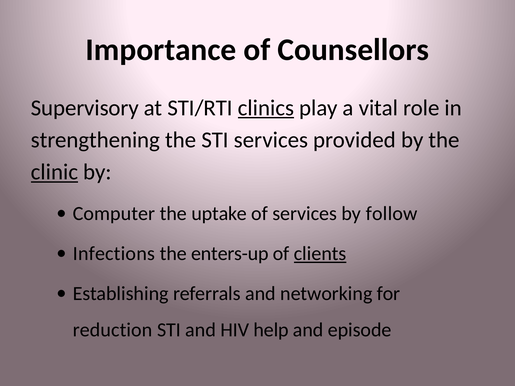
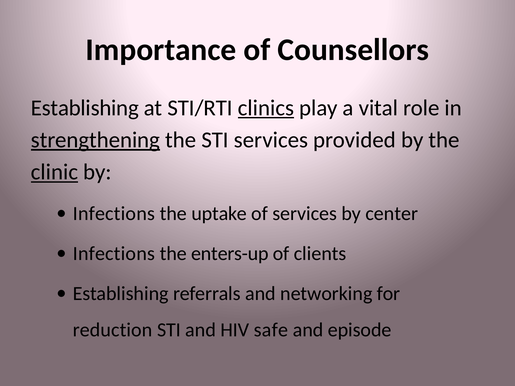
Supervisory: Supervisory -> Establishing (85, 108)
strengthening underline: none -> present (95, 140)
Computer: Computer -> Infections (114, 214)
follow: follow -> center (392, 214)
clients underline: present -> none (320, 254)
help: help -> safe (271, 330)
